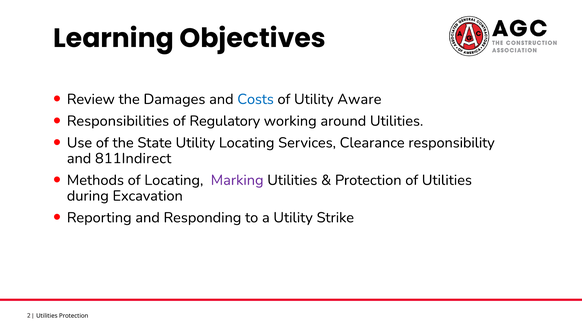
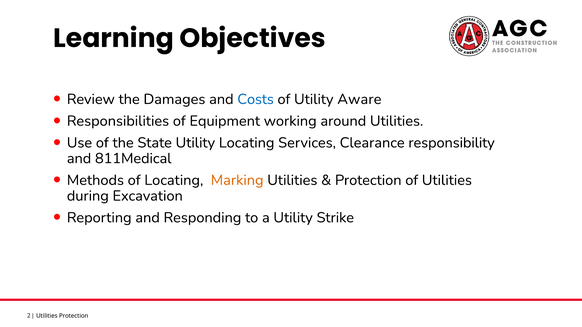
Regulatory: Regulatory -> Equipment (225, 121)
811Indirect: 811Indirect -> 811Medical (133, 159)
Marking colour: purple -> orange (237, 180)
